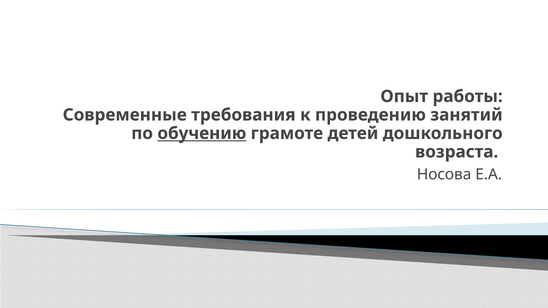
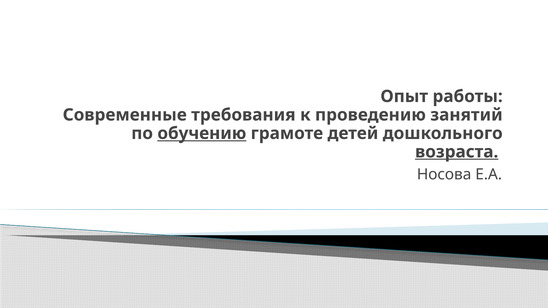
возраста underline: none -> present (457, 152)
